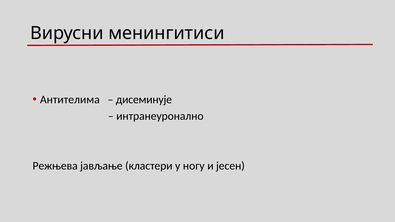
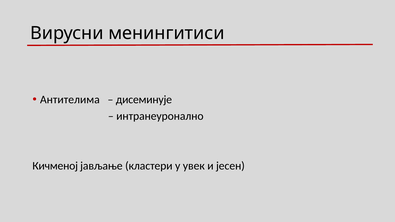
Режњева: Режњева -> Кичменој (55, 166)
ногу: ногу -> увек (194, 166)
